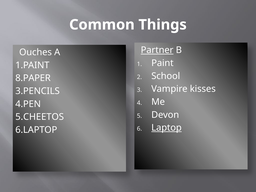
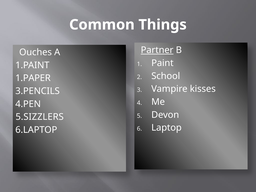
8.PAPER: 8.PAPER -> 1.PAPER (33, 78)
5.CHEETOS: 5.CHEETOS -> 5.SIZZLERS (40, 117)
Laptop underline: present -> none (166, 128)
